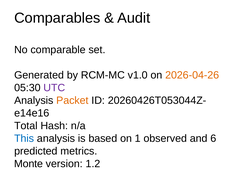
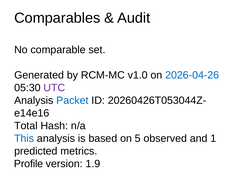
2026-04-26 colour: orange -> blue (192, 75)
Packet colour: orange -> blue (72, 100)
1: 1 -> 5 (138, 138)
6: 6 -> 1 (213, 138)
Monte: Monte -> Profile (29, 163)
1.2: 1.2 -> 1.9 (93, 163)
